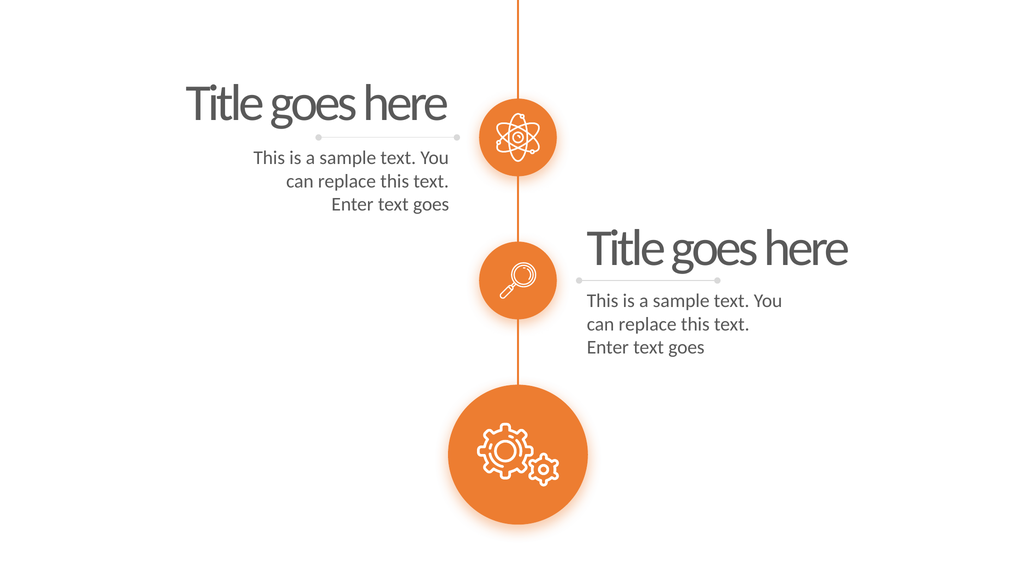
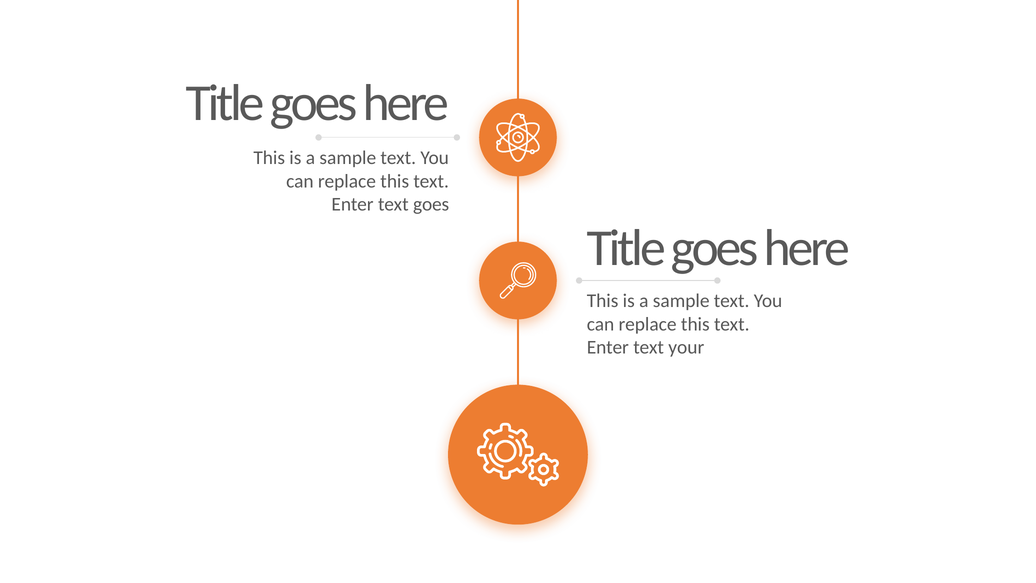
goes: goes -> your (686, 347)
